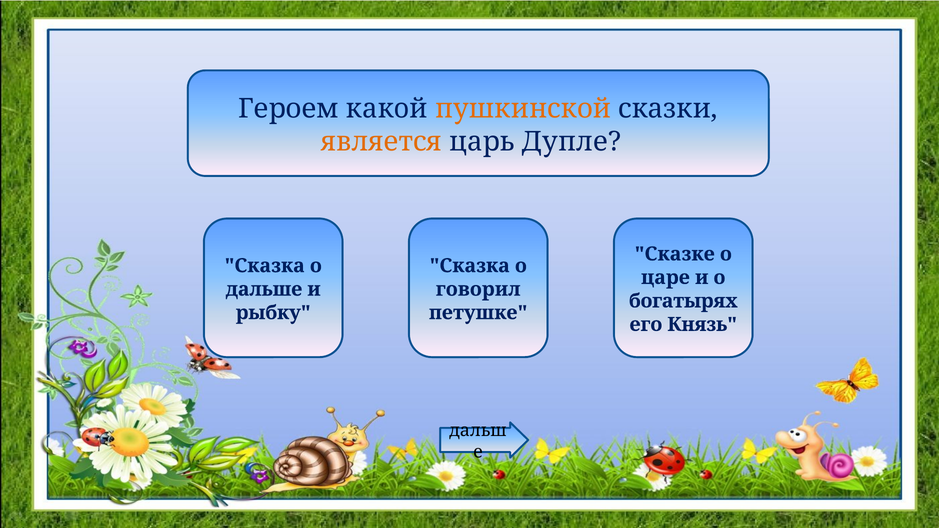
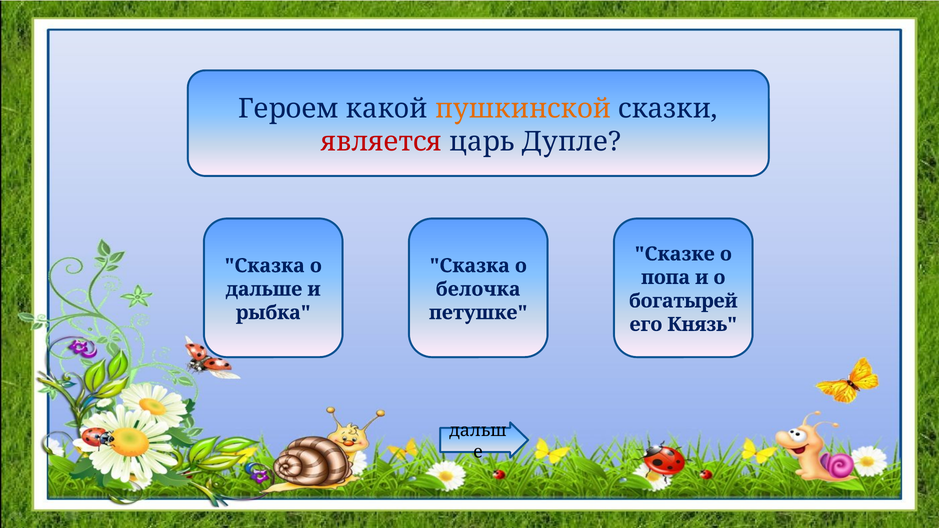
является colour: orange -> red (381, 142)
царе: царе -> попа (666, 278)
говорил: говорил -> белочка (478, 289)
богатырях: богатырях -> богатырей (683, 301)
рыбку: рыбку -> рыбка (273, 313)
